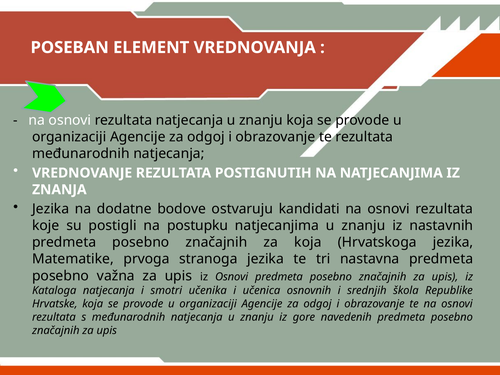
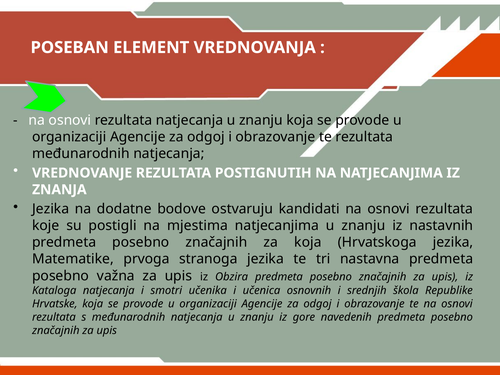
postupku: postupku -> mjestima (198, 226)
iz Osnovi: Osnovi -> Obzira (232, 277)
